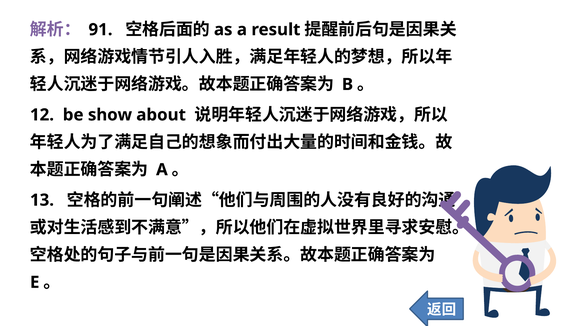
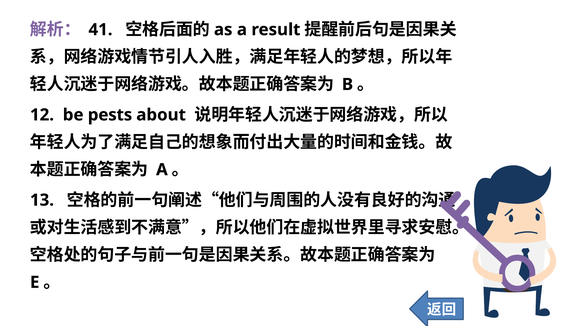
91: 91 -> 41 (101, 30)
show: show -> pests (110, 115)
